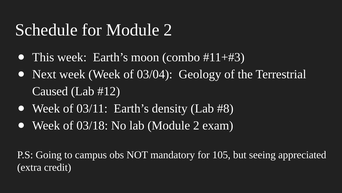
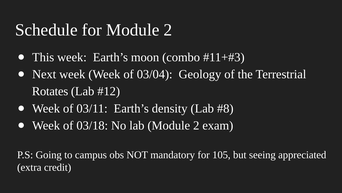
Caused: Caused -> Rotates (50, 91)
